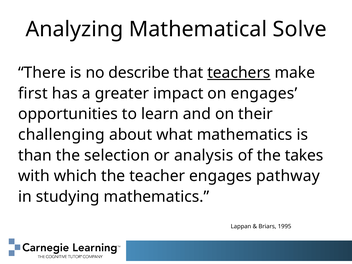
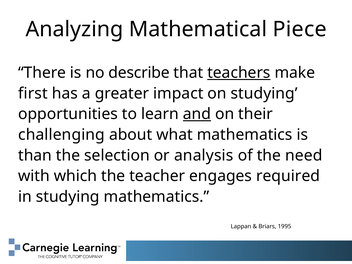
Solve: Solve -> Piece (300, 29)
on engages: engages -> studying (264, 93)
and underline: none -> present (197, 114)
takes: takes -> need (304, 155)
pathway: pathway -> required (288, 176)
